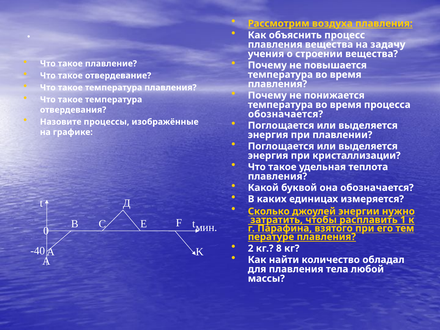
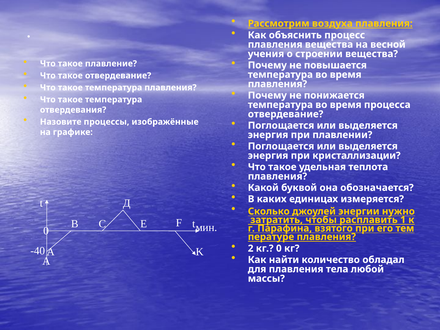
задачу: задачу -> весной (388, 44)
обозначается: обозначается -> отвердевание (286, 114)
кг 8: 8 -> 0 (279, 248)
